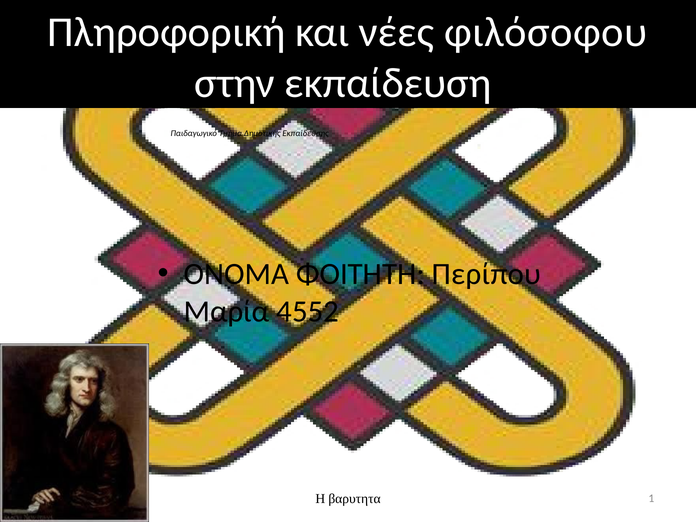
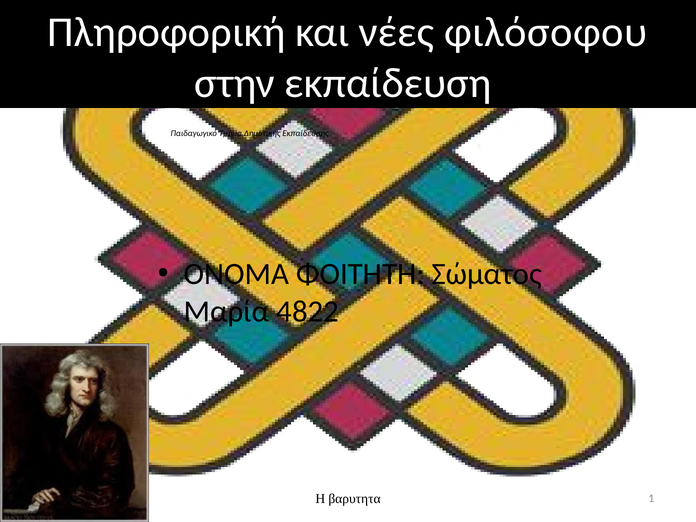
Περίπου: Περίπου -> Σώματος (487, 274)
4552: 4552 -> 4822 (308, 311)
